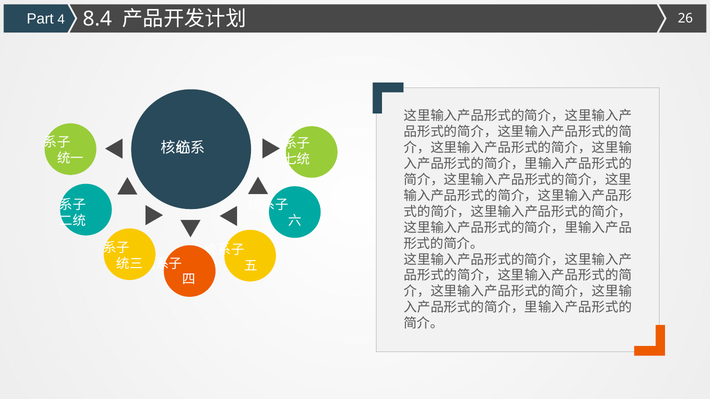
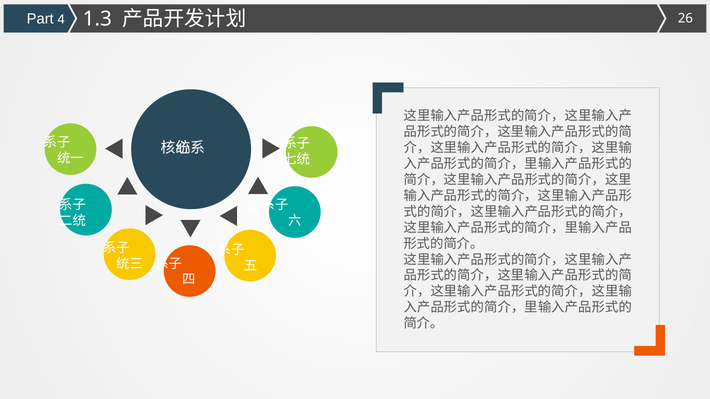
8.4: 8.4 -> 1.3 (97, 19)
